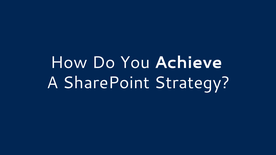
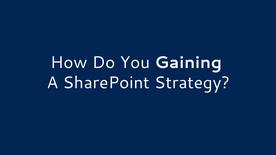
Achieve: Achieve -> Gaining (188, 63)
